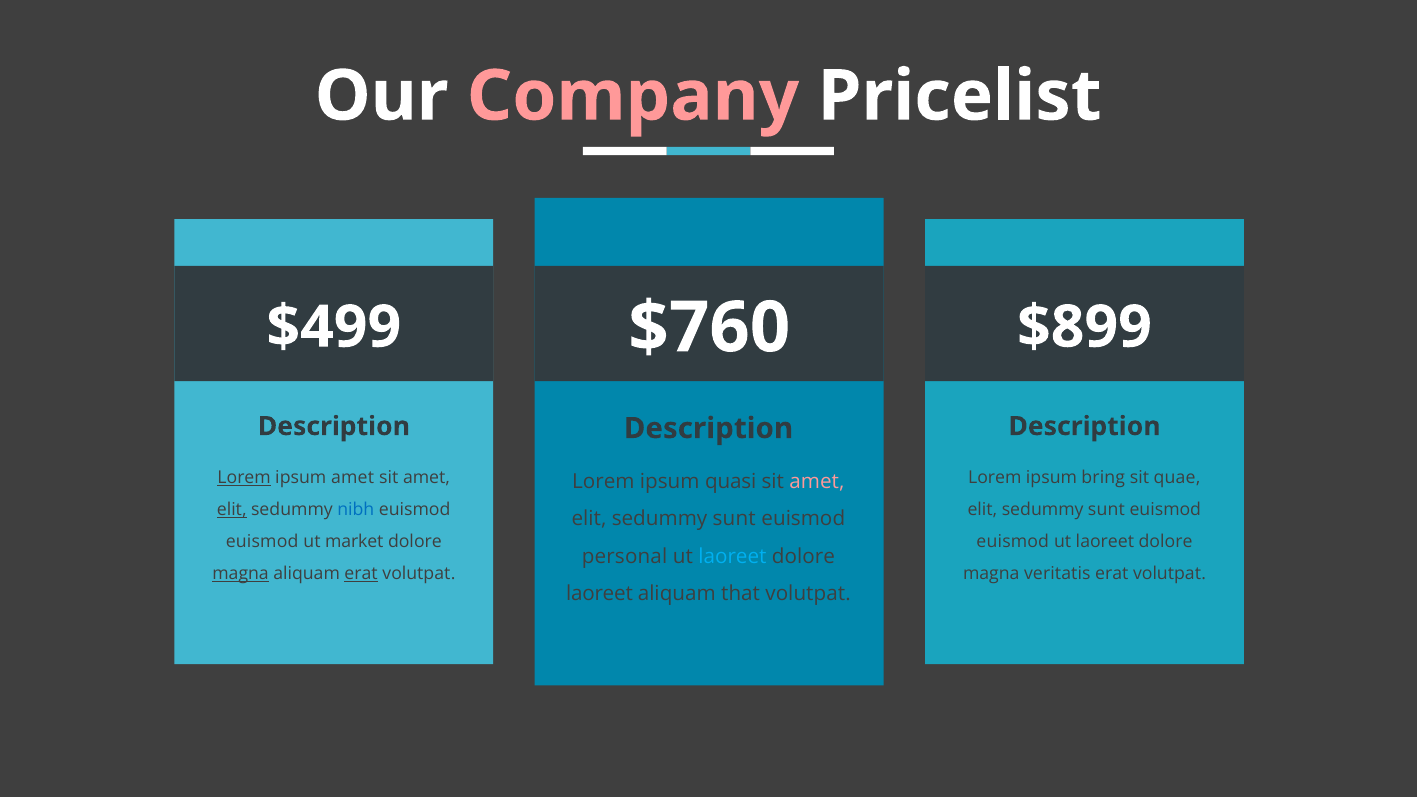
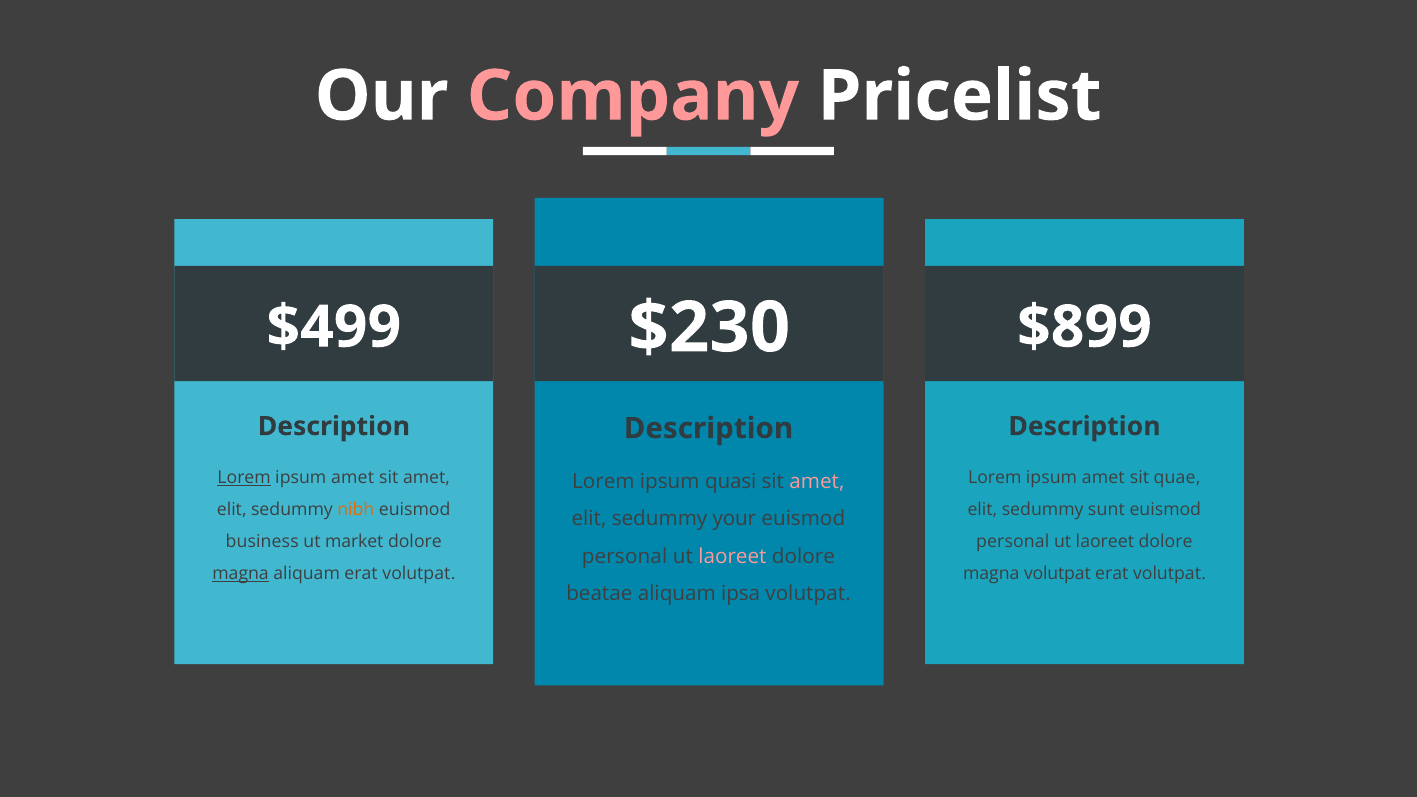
$760: $760 -> $230 (709, 328)
bring: bring -> amet (1103, 478)
elit underline: present -> none (232, 510)
nibh colour: blue -> orange (356, 510)
sunt: sunt -> your (734, 519)
euismod: euismod -> business (262, 542)
euismod: euismod -> personal (1013, 542)
laoreet colour: light blue -> pink (732, 556)
erat underline: present -> none (361, 574)
magna veritatis: veritatis -> volutpat (1057, 574)
laoreet: laoreet -> beatae (599, 593)
that: that -> ipsa (741, 593)
